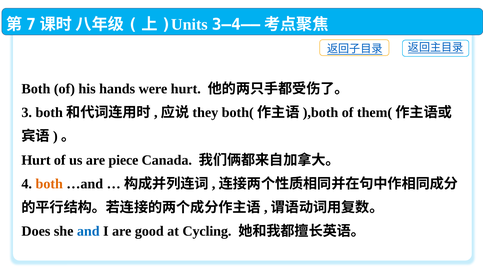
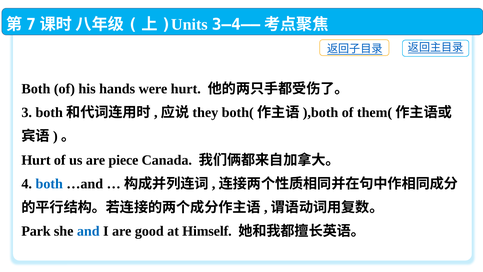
both colour: orange -> blue (49, 184)
Does: Does -> Park (36, 231)
Cycling: Cycling -> Himself (207, 231)
